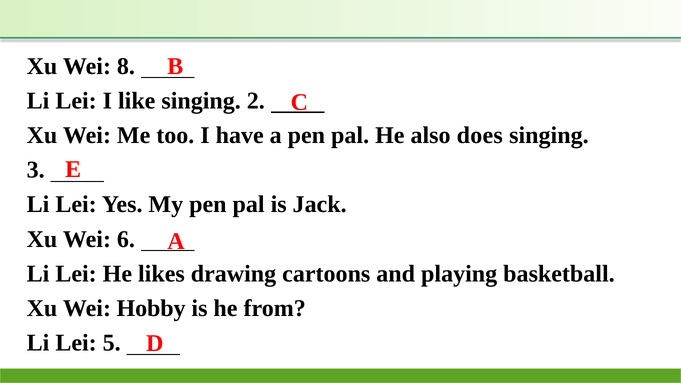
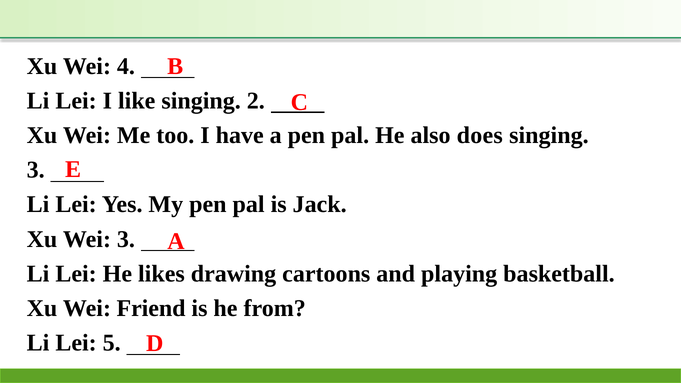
8: 8 -> 4 (126, 66)
Wei 6: 6 -> 3 (126, 239)
Hobby: Hobby -> Friend (151, 308)
